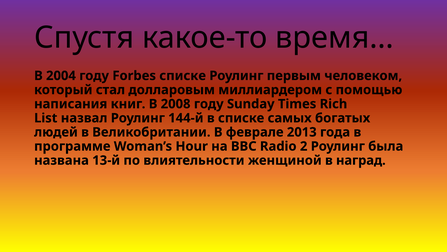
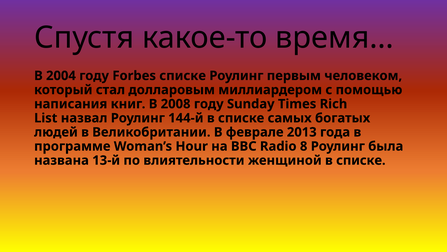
2: 2 -> 8 (304, 146)
женщиной в наград: наград -> списке (361, 160)
